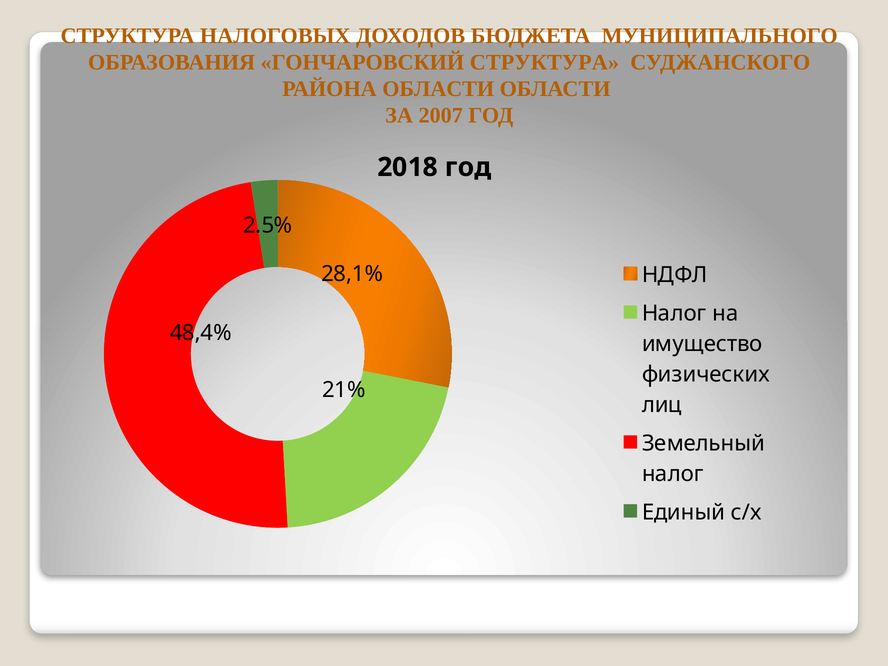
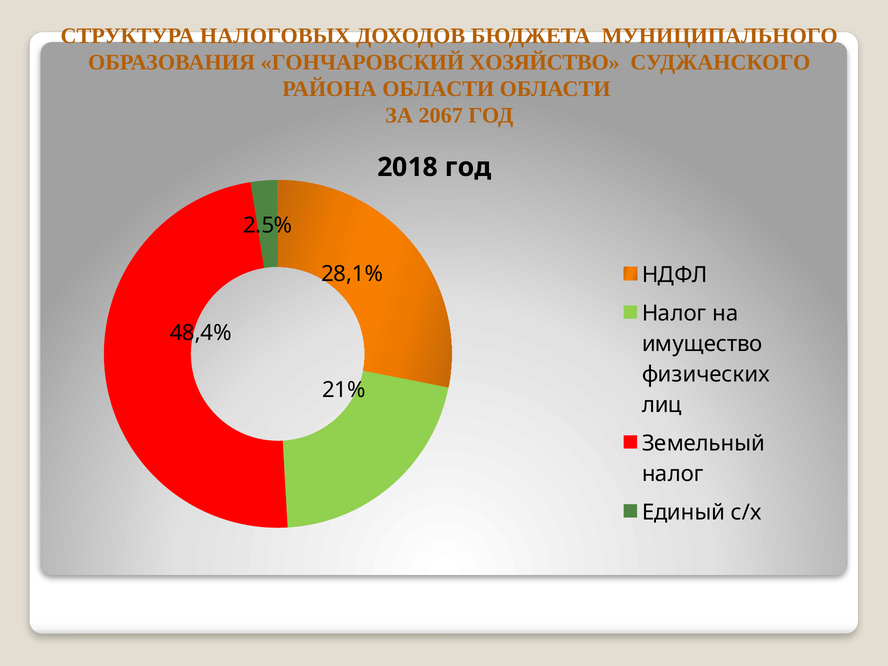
ГОНЧАРОВСКИЙ СТРУКТУРА: СТРУКТУРА -> ХОЗЯЙСТВО (545, 62)
2007: 2007 -> 2067 (441, 116)
